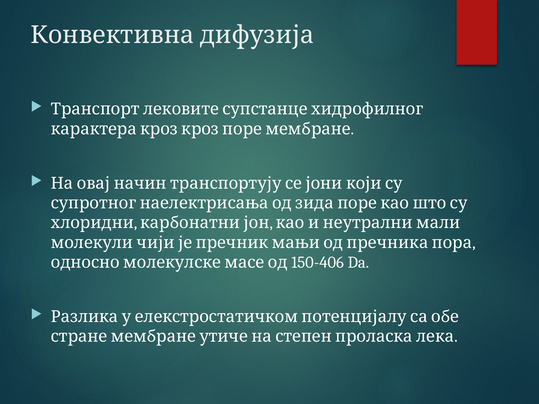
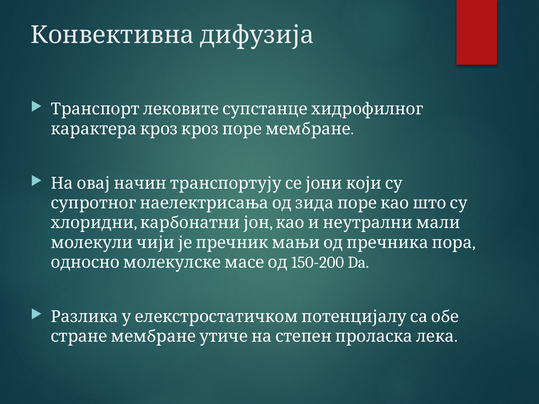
150-406: 150-406 -> 150-200 (318, 263)
